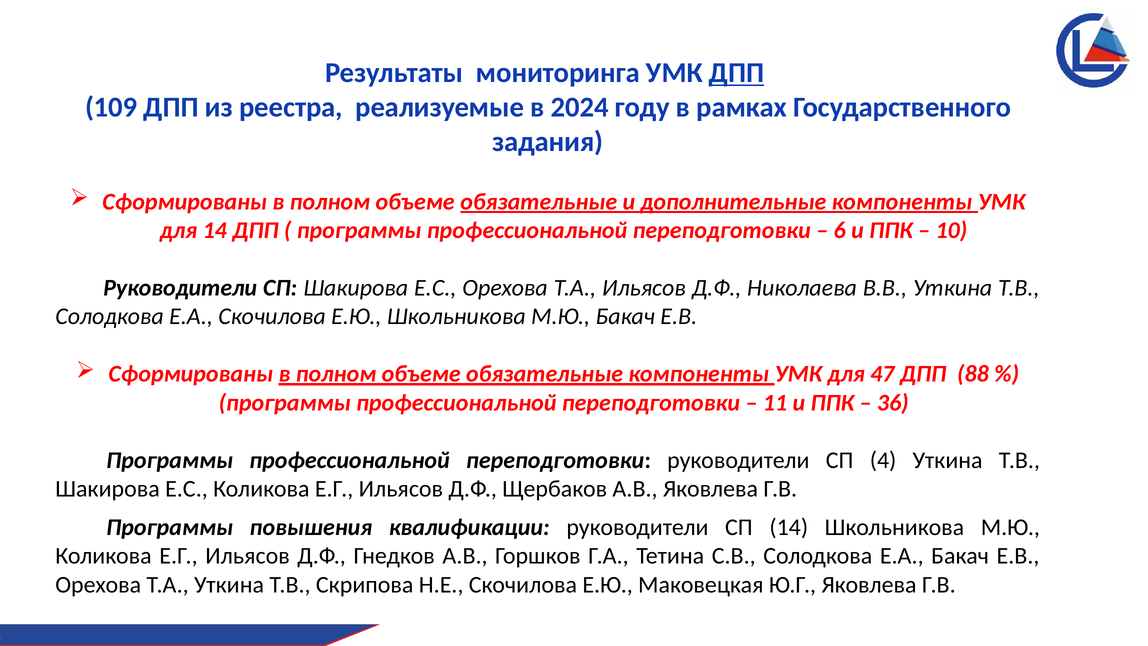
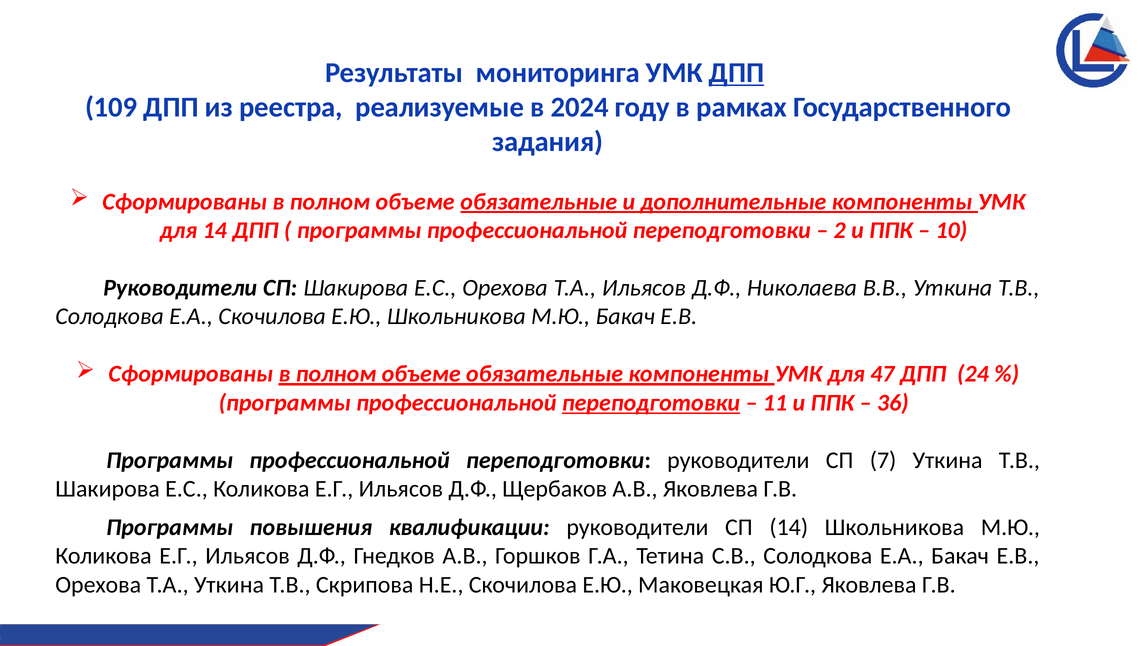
6: 6 -> 2 (840, 230)
88: 88 -> 24 (973, 374)
переподготовки underline: none -> present (651, 403)
4: 4 -> 7 (883, 460)
